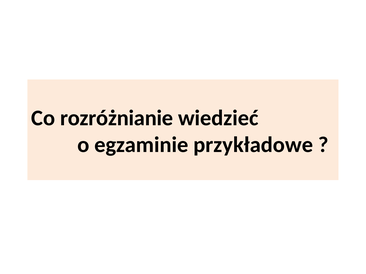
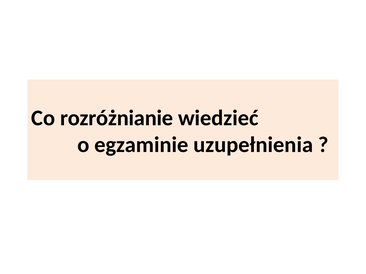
przykładowe: przykładowe -> uzupełnienia (253, 145)
